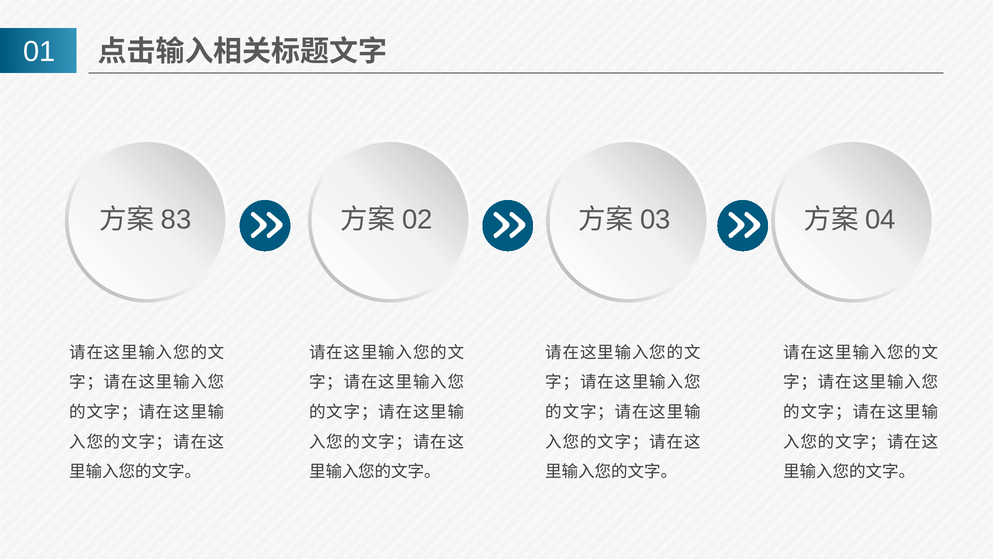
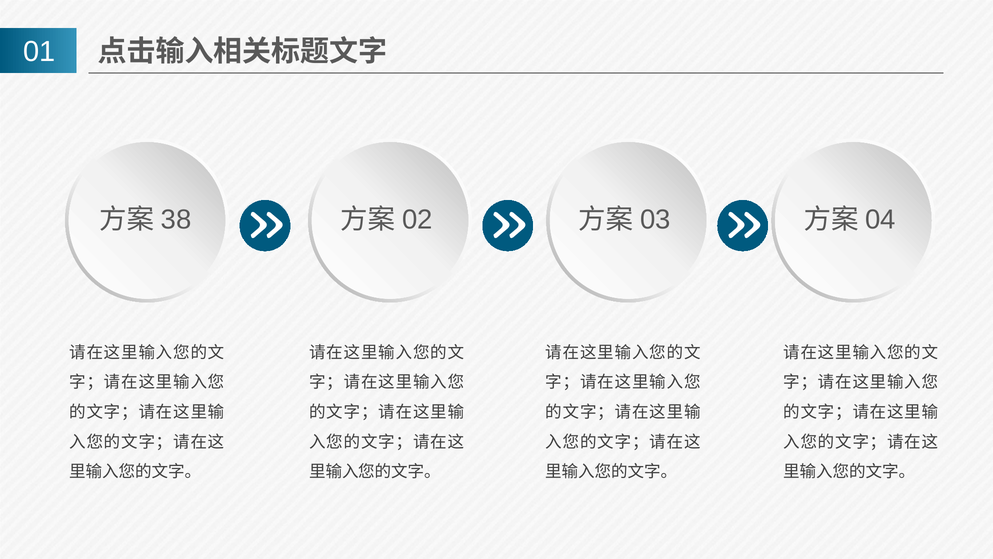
83: 83 -> 38 (176, 220)
